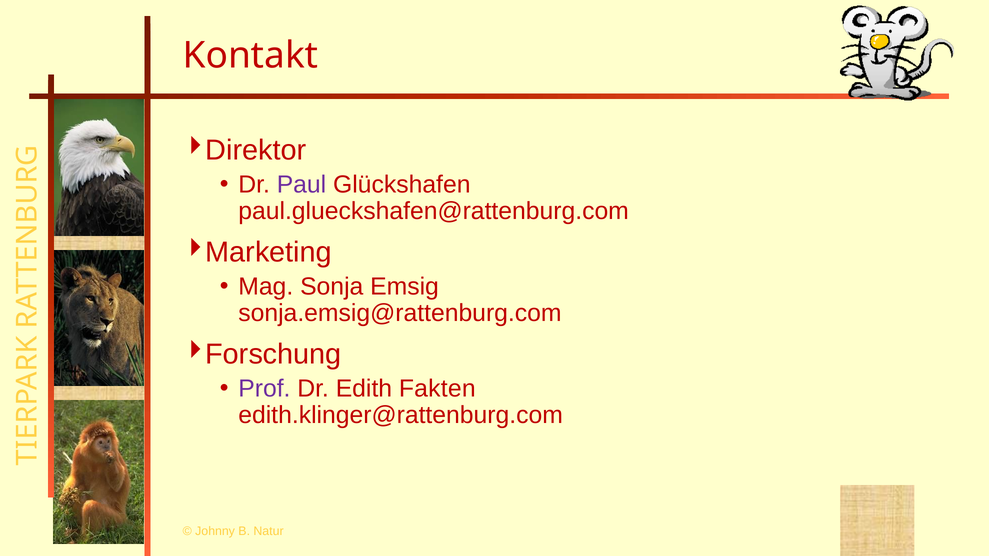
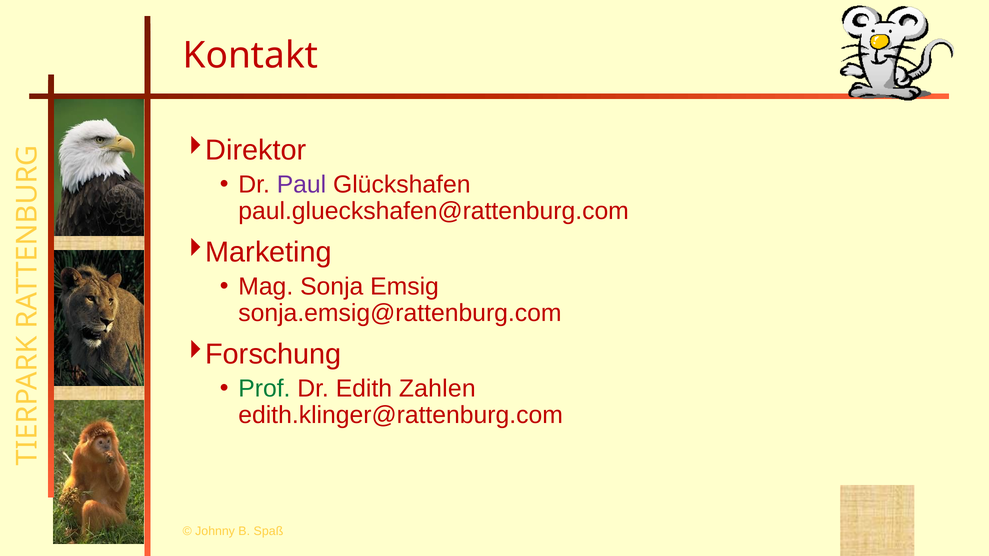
Prof colour: purple -> green (264, 389)
Fakten: Fakten -> Zahlen (437, 389)
Natur: Natur -> Spaß (268, 531)
